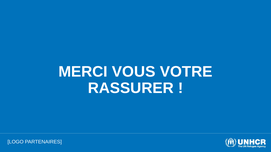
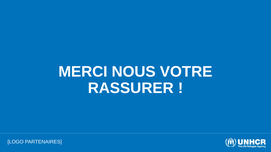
VOUS: VOUS -> NOUS (134, 72)
